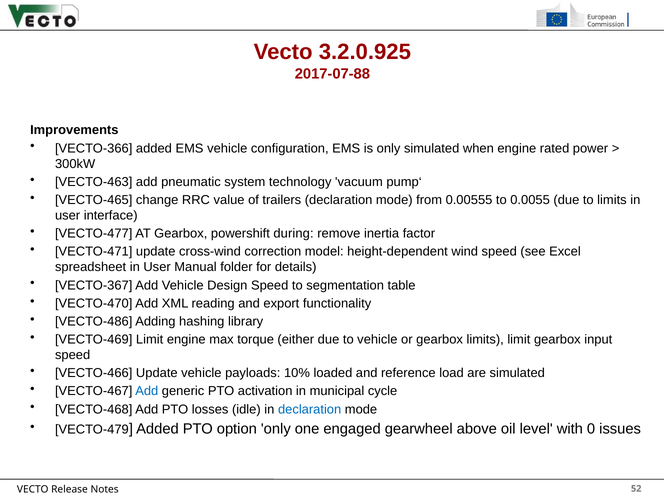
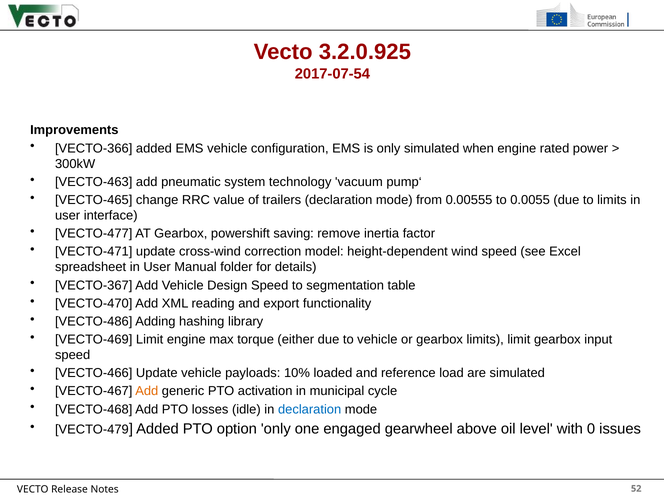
2017-07-88: 2017-07-88 -> 2017-07-54 (332, 74)
during: during -> saving (294, 234)
Add colour: blue -> orange (147, 391)
